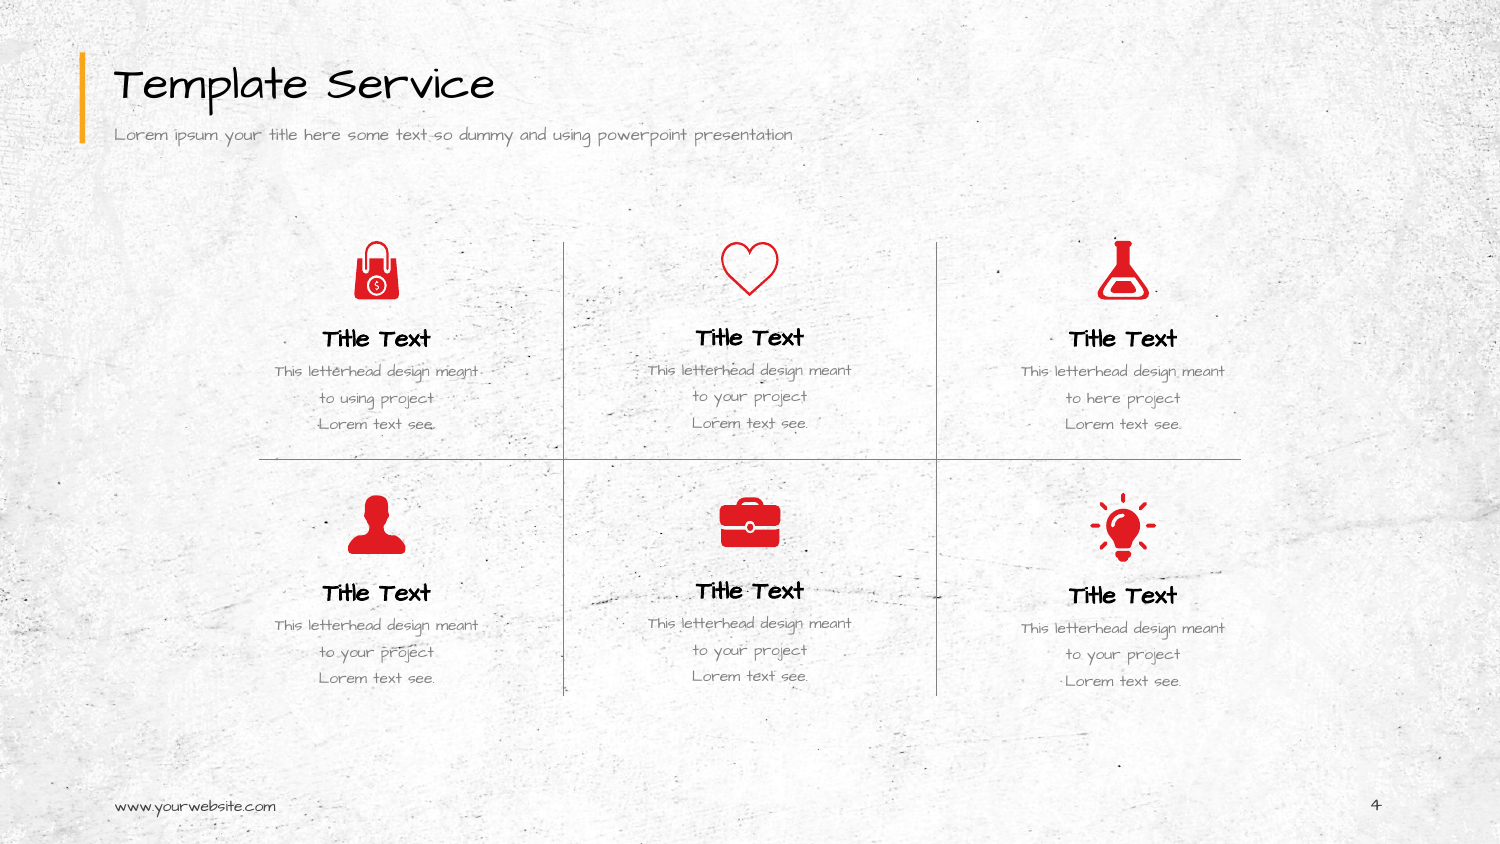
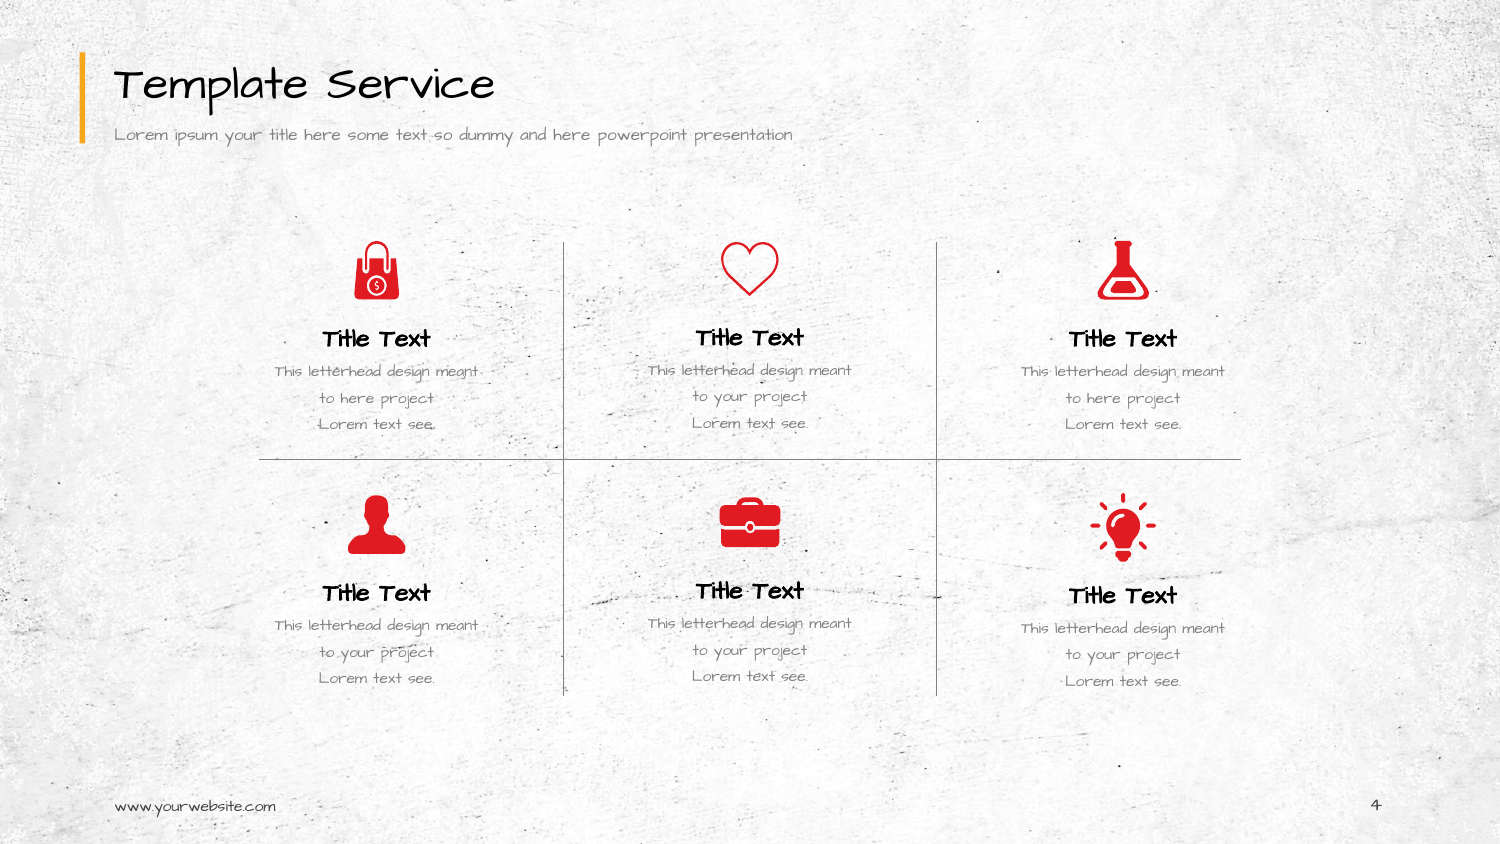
and using: using -> here (572, 135)
using: using -> here (357, 398)
